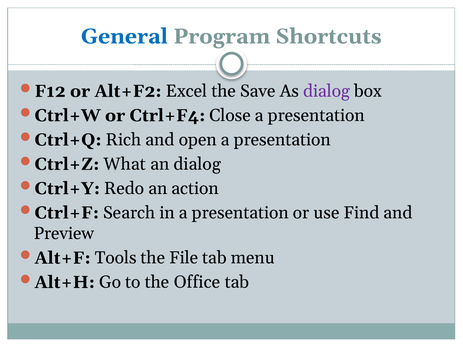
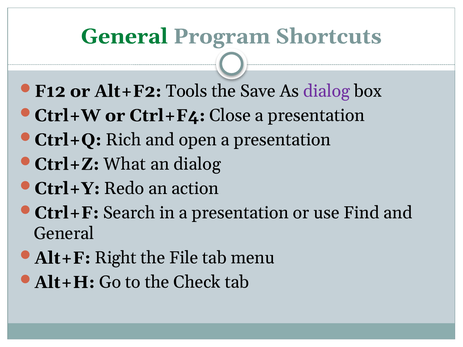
General colour: blue -> green (124, 36)
Excel: Excel -> Tools (187, 91)
Preview: Preview -> General (64, 234)
Tools: Tools -> Right (116, 258)
Office: Office -> Check (197, 282)
